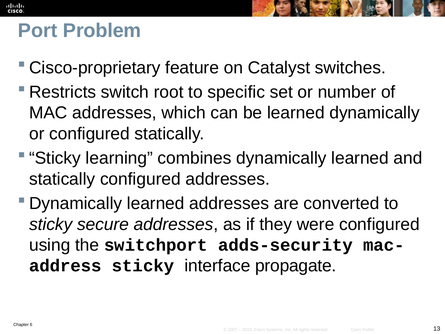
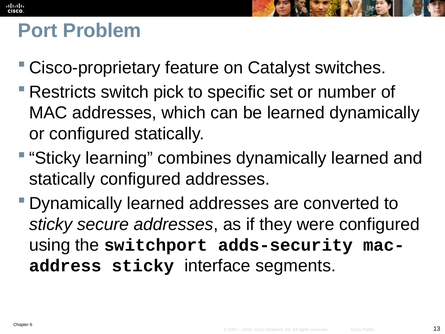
root: root -> pick (169, 92)
propagate: propagate -> segments (296, 266)
